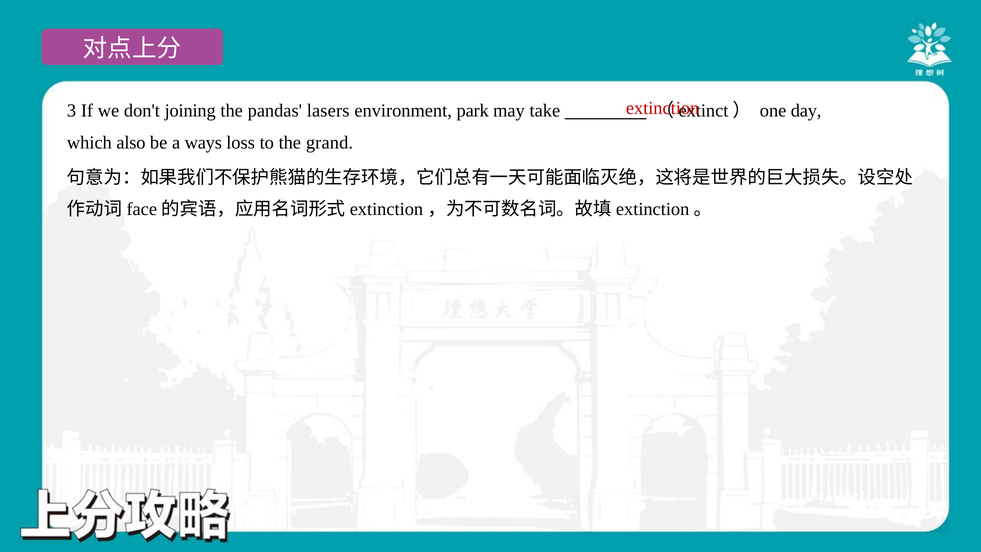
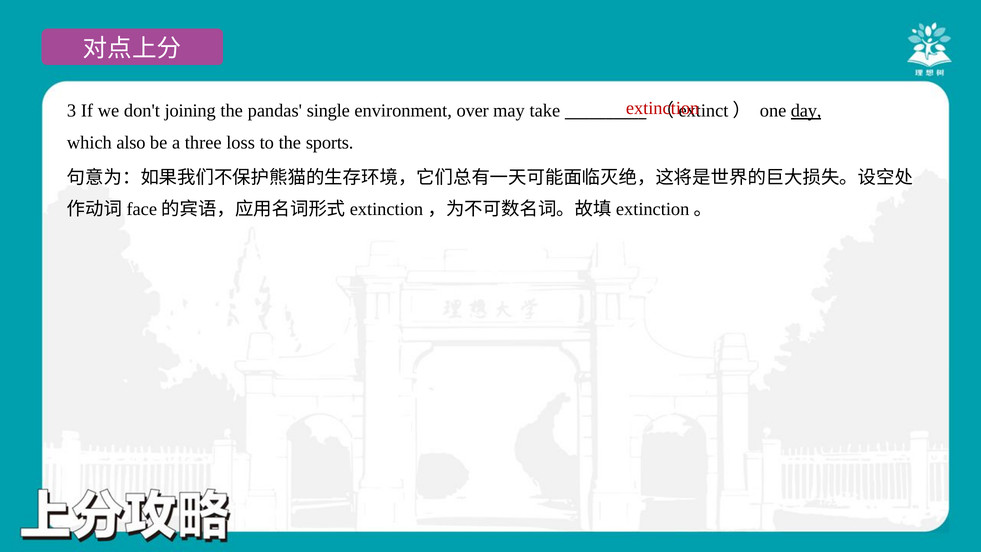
lasers: lasers -> single (328, 111)
park: park -> over (473, 111)
day underline: none -> present (806, 111)
ways: ways -> three (203, 142)
grand: grand -> sports (330, 142)
